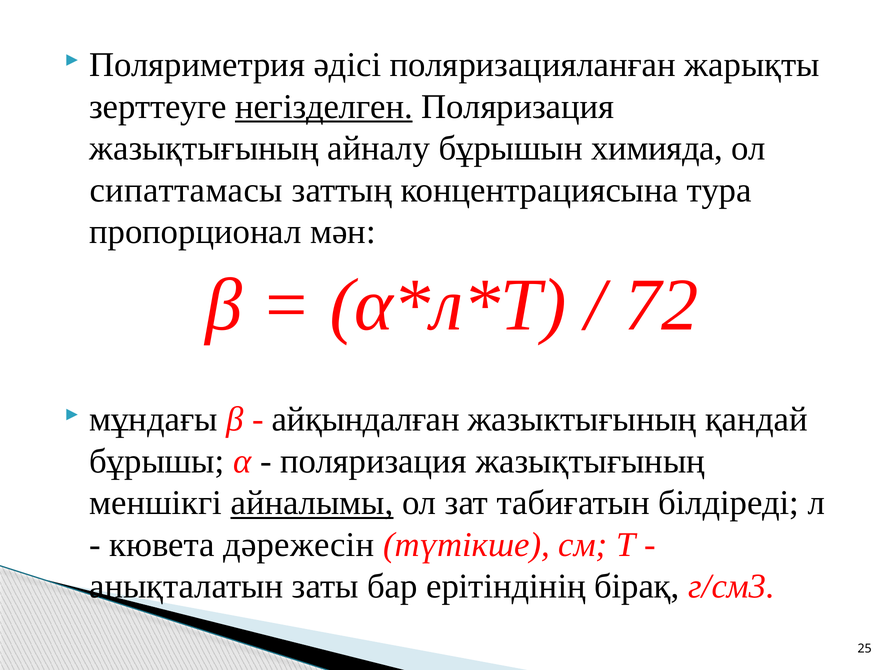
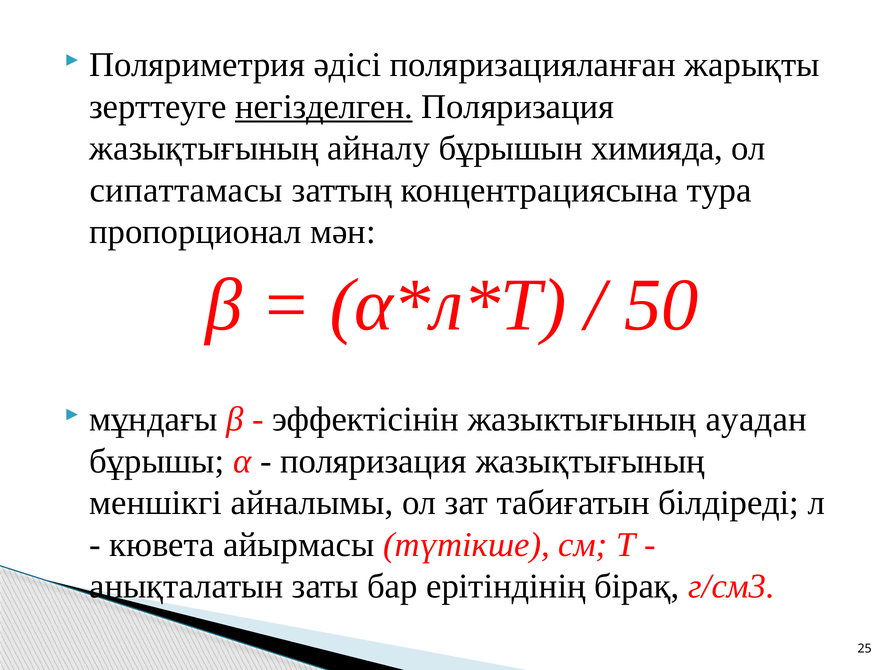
72: 72 -> 50 (661, 305)
айқындалған: айқындалған -> эффектісінін (366, 419)
қандай: қандай -> ауадан (756, 419)
айналымы underline: present -> none (312, 503)
дәрежесін: дәрежесін -> айырмасы (299, 544)
